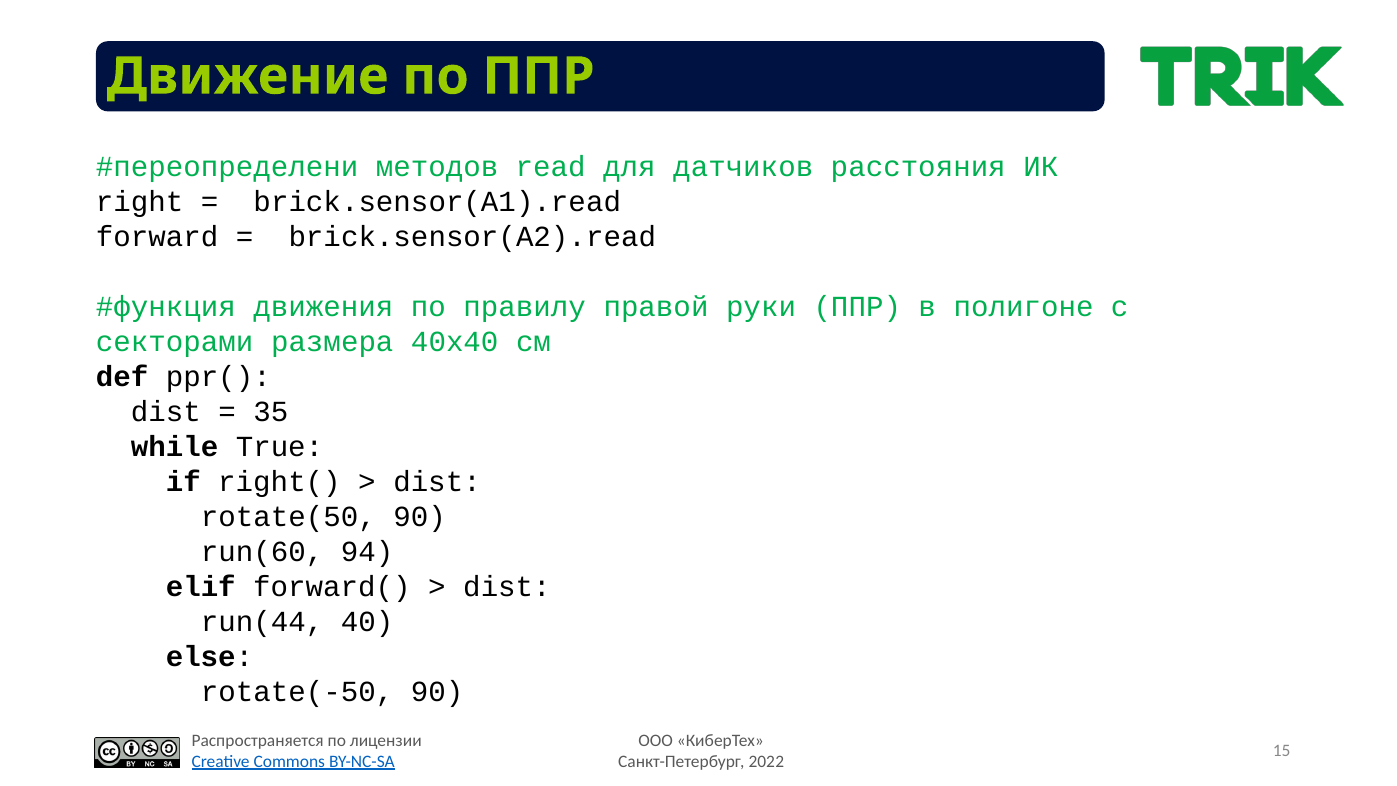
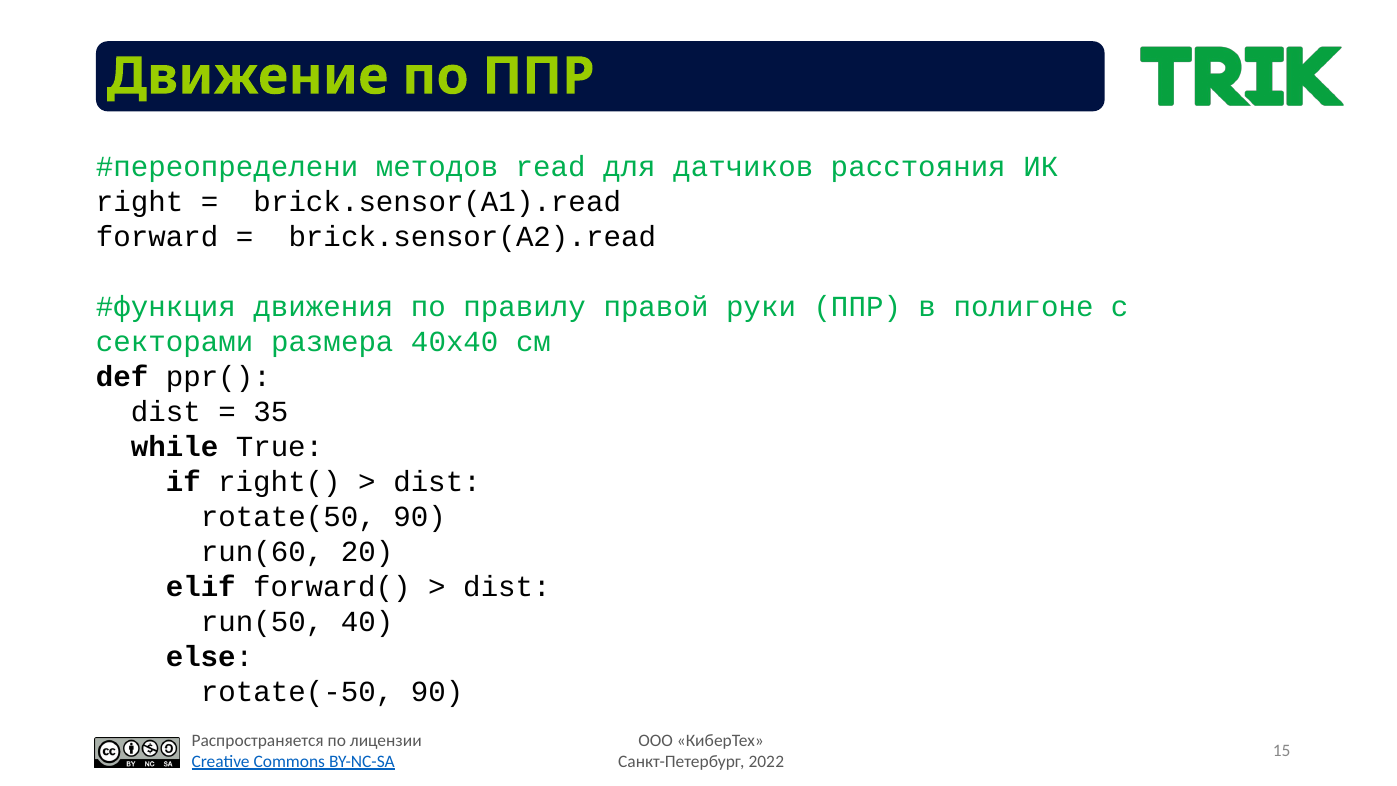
94: 94 -> 20 (367, 552)
run(44: run(44 -> run(50 (262, 621)
